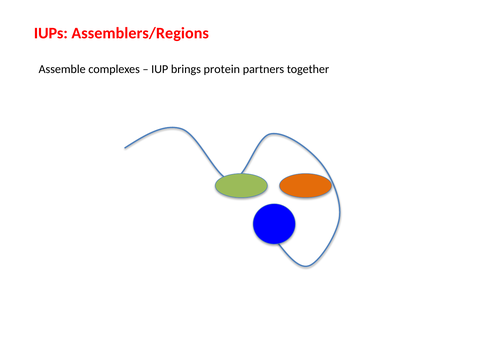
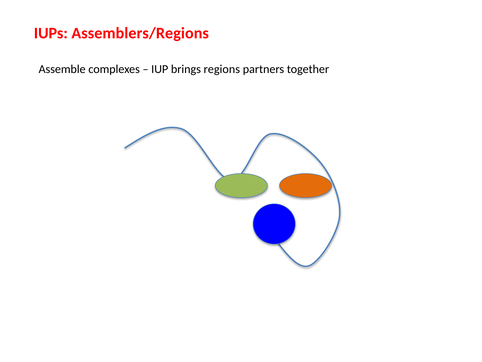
protein: protein -> regions (222, 69)
